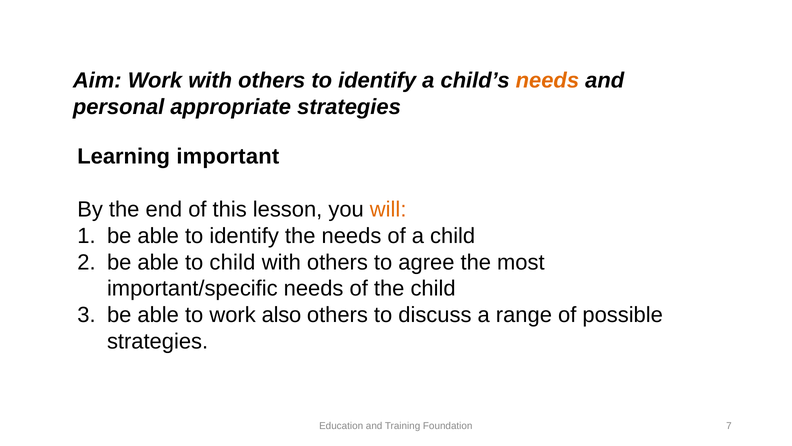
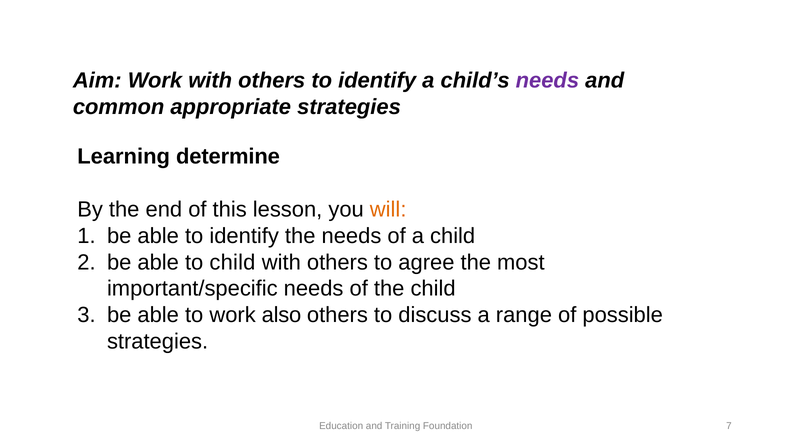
needs colour: orange -> purple (547, 80)
personal: personal -> common (119, 107)
important: important -> determine (228, 156)
